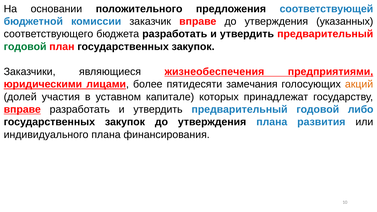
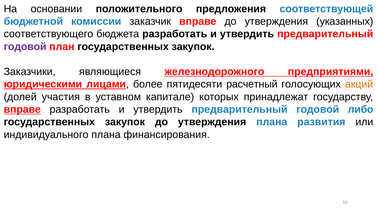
годовой colour: green -> purple (25, 47)
жизнеобеспечения: жизнеобеспечения -> железнодорожного (214, 72)
замечания: замечания -> расчетный (252, 84)
